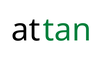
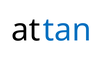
tan colour: green -> blue (67, 30)
